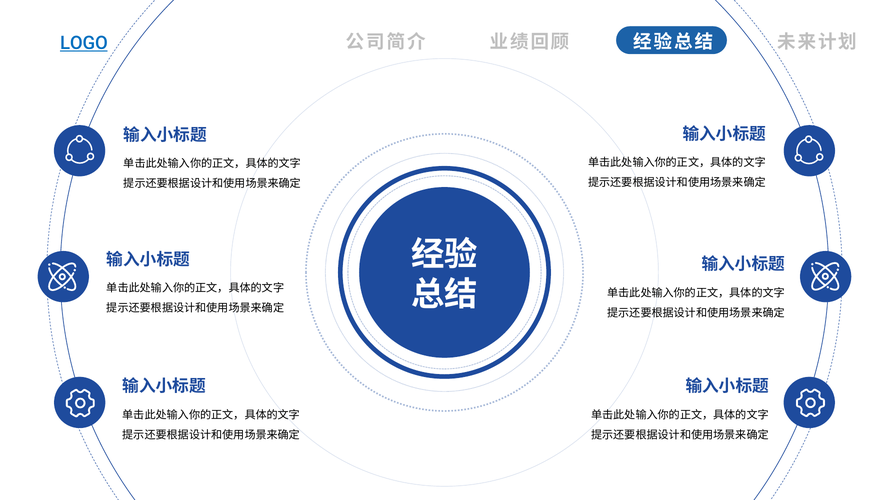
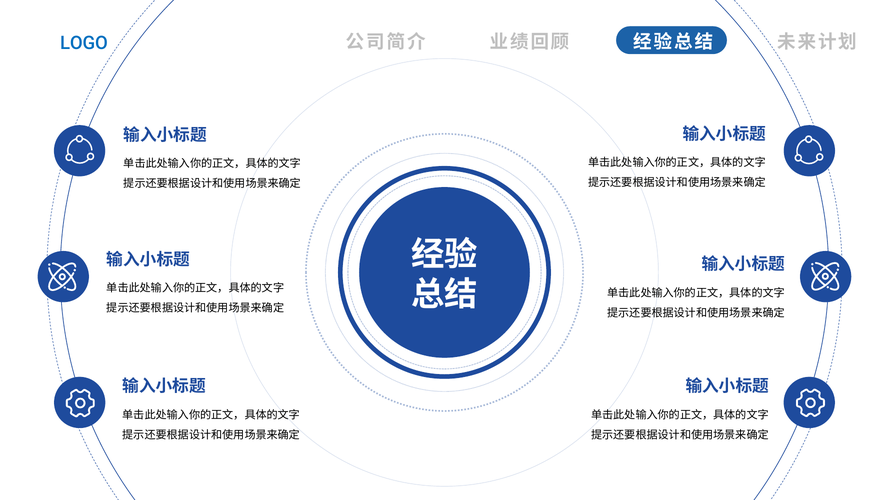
LOGO underline: present -> none (84, 43)
